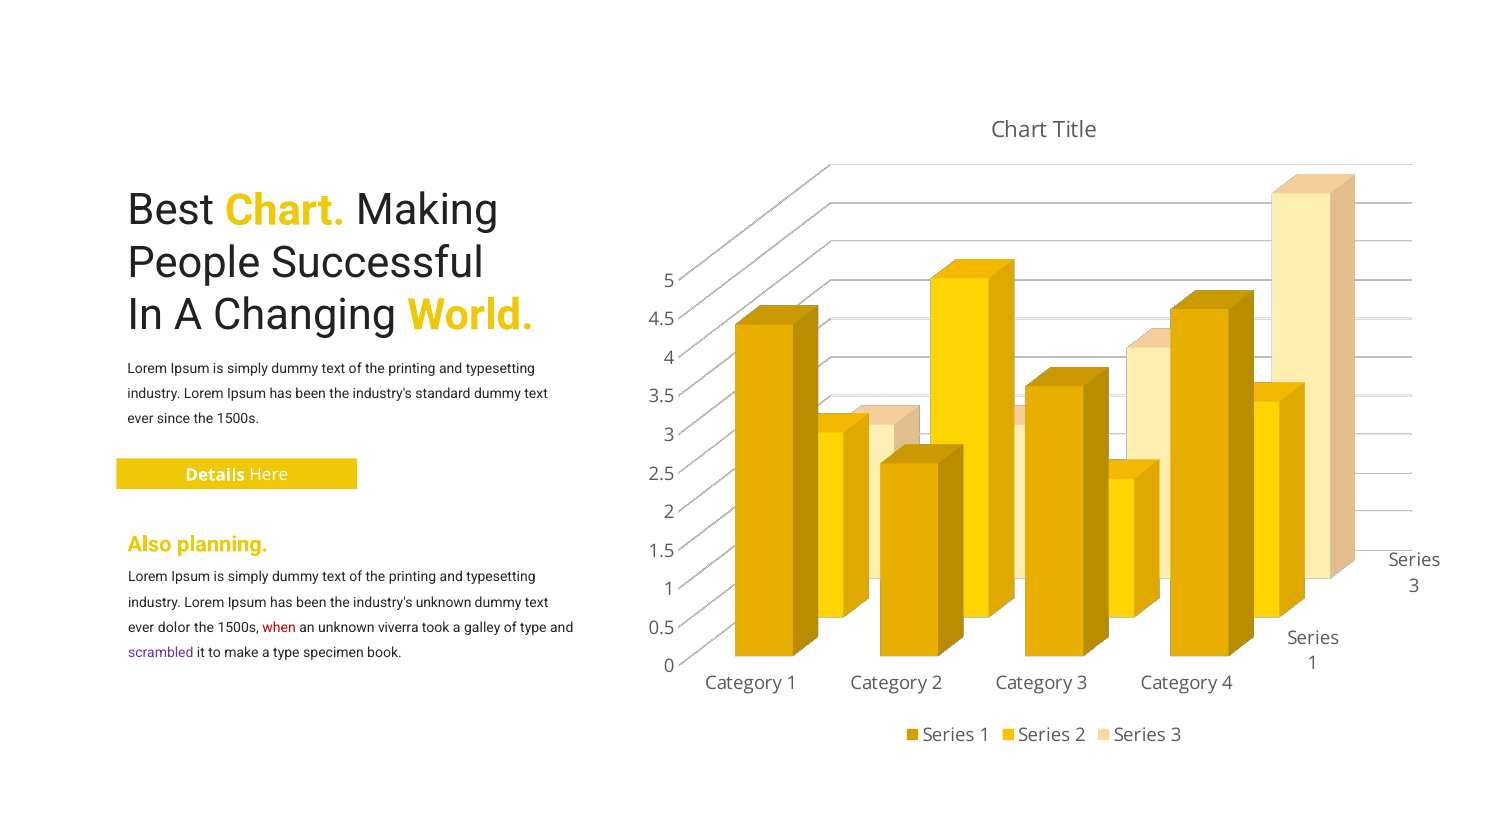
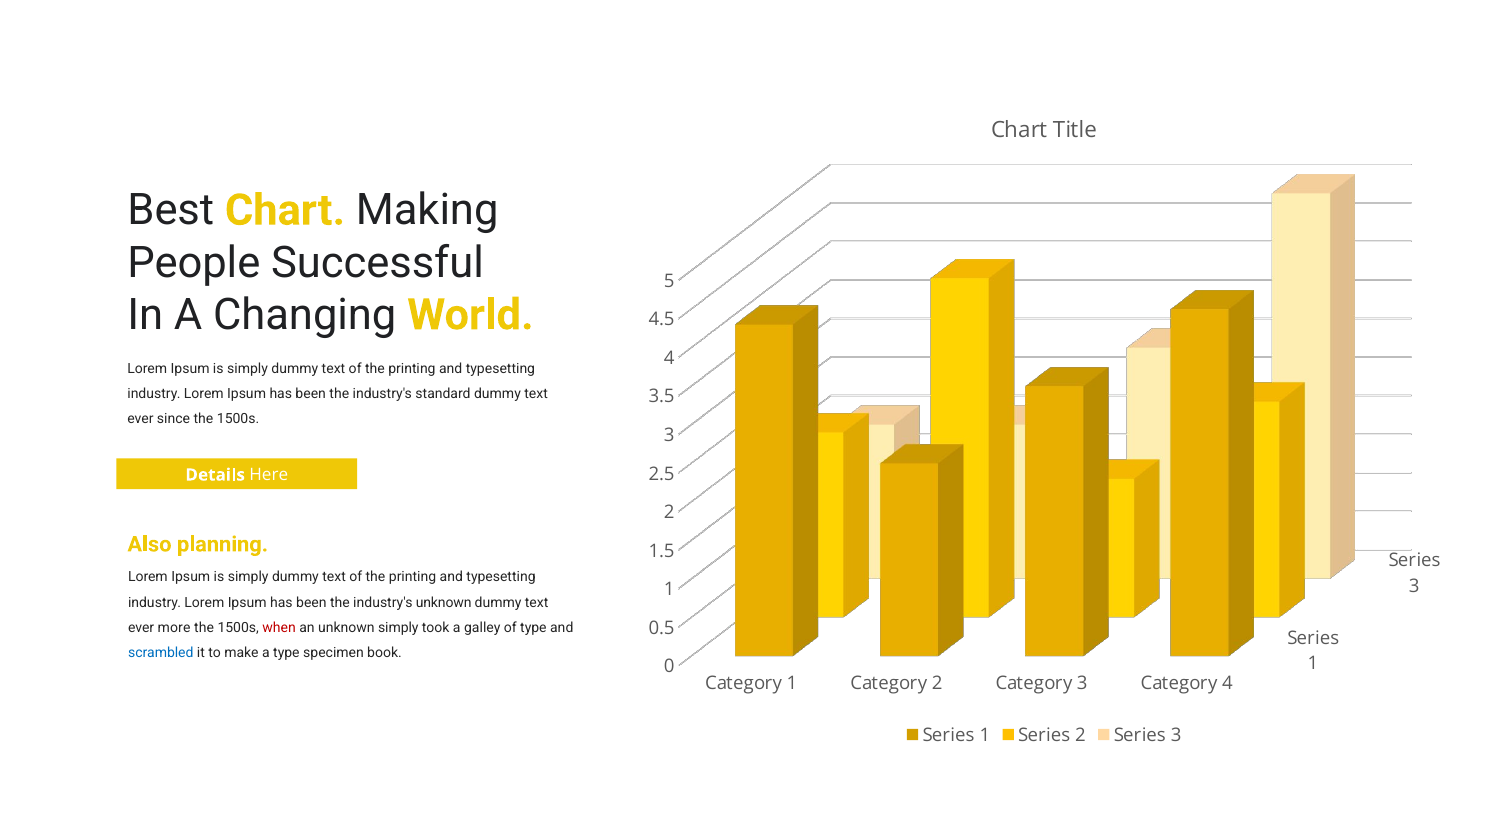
dolor: dolor -> more (174, 628)
unknown viverra: viverra -> simply (398, 628)
scrambled colour: purple -> blue (161, 653)
